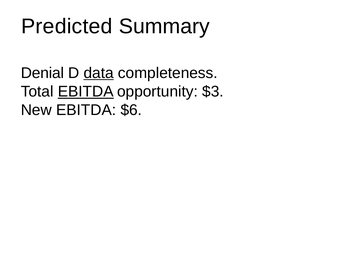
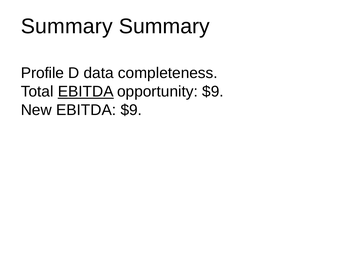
Predicted: Predicted -> Summary (67, 26)
Denial: Denial -> Profile (42, 73)
data underline: present -> none (99, 73)
opportunity $3: $3 -> $9 (213, 92)
EBITDA $6: $6 -> $9 (131, 110)
